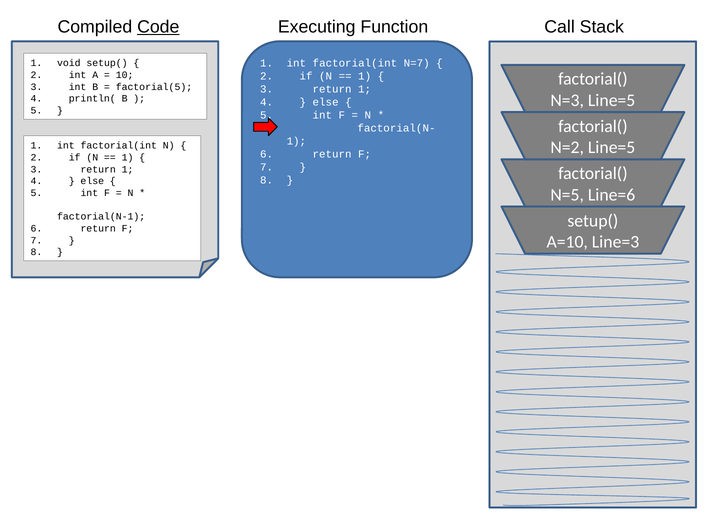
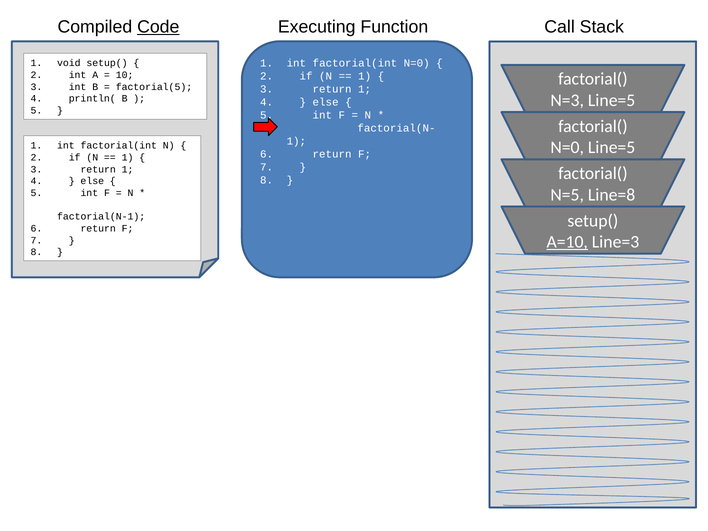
factorial(int N=7: N=7 -> N=0 (417, 63)
N=2: N=2 -> N=0 (567, 148)
Line=6: Line=6 -> Line=8 (612, 195)
A=10 underline: none -> present (567, 242)
